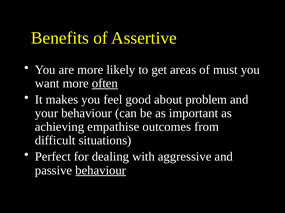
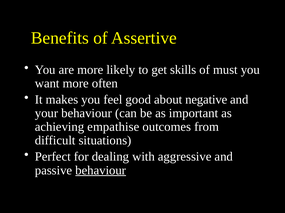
areas: areas -> skills (183, 70)
often underline: present -> none (105, 84)
problem: problem -> negative (206, 100)
